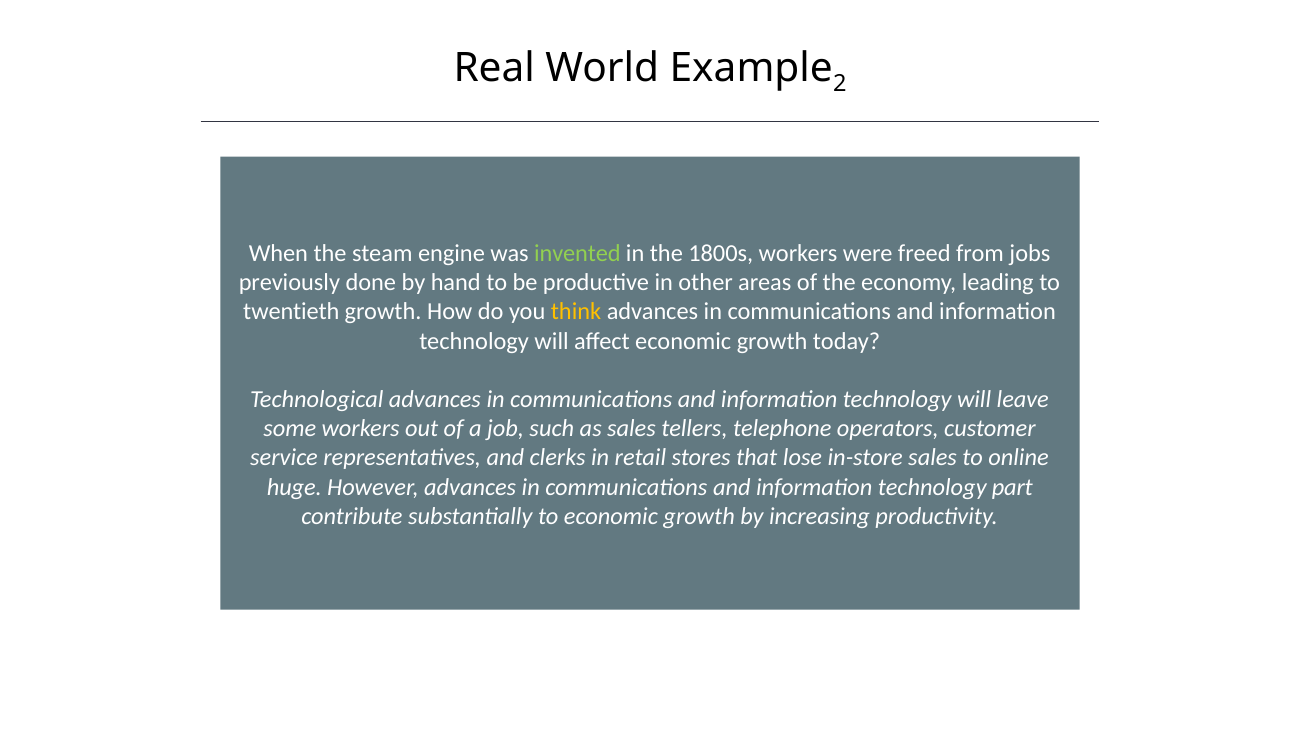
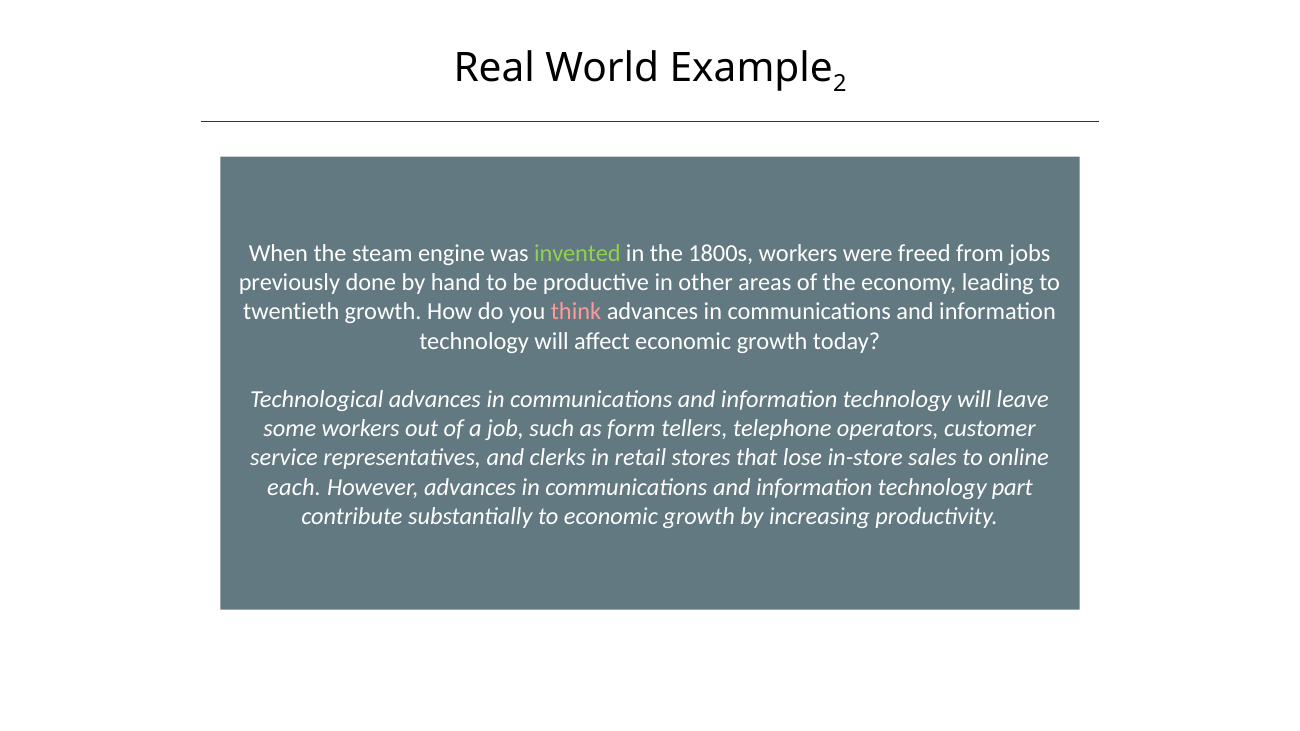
think colour: yellow -> pink (576, 312)
as sales: sales -> form (631, 429)
huge: huge -> each (294, 487)
